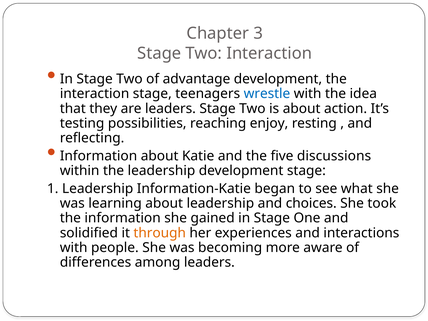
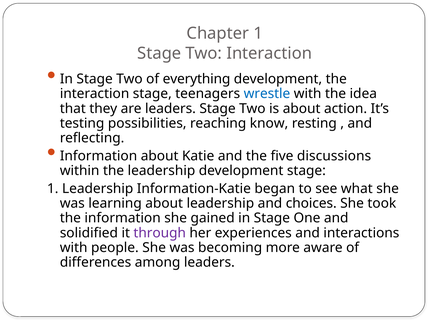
Chapter 3: 3 -> 1 (258, 33)
advantage: advantage -> everything (197, 79)
enjoy: enjoy -> know (269, 123)
through colour: orange -> purple (160, 233)
